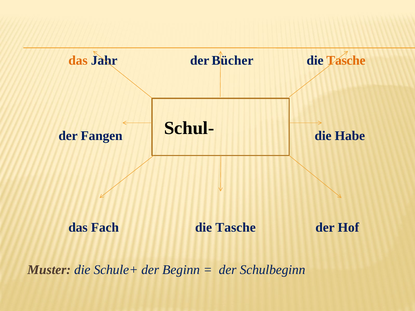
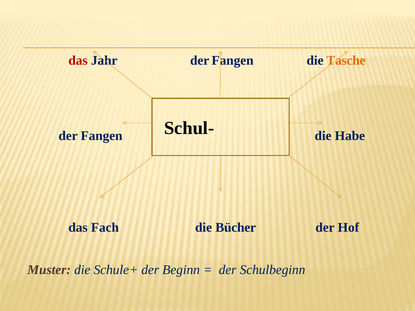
das colour: orange -> red (78, 61)
Jahr der Bücher: Bücher -> Fangen (233, 61)
Fach die Tasche: Tasche -> Bücher (236, 228)
